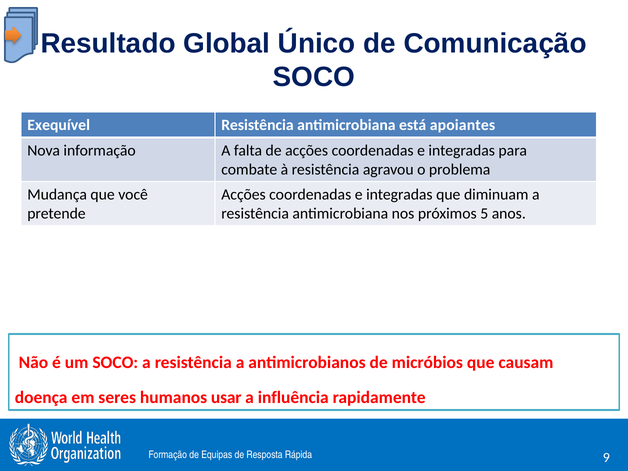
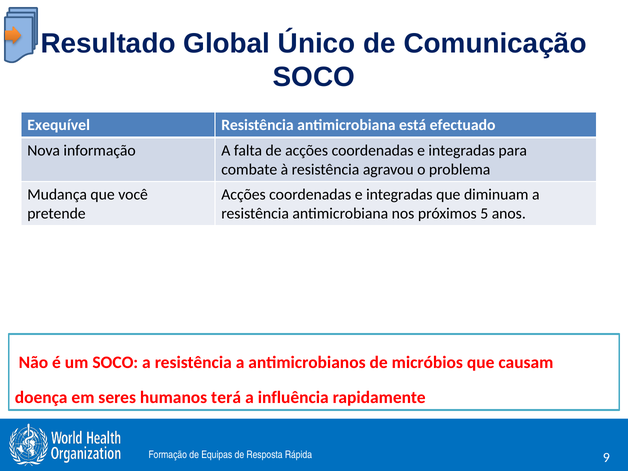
apoiantes: apoiantes -> efectuado (463, 125)
usar: usar -> terá (226, 398)
